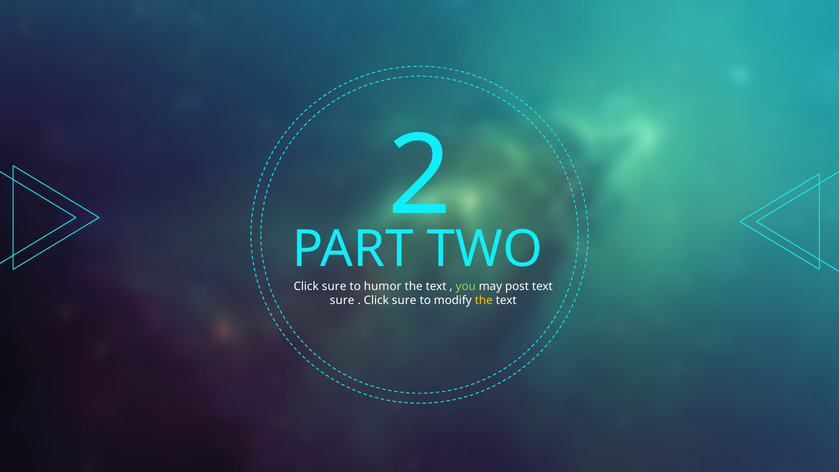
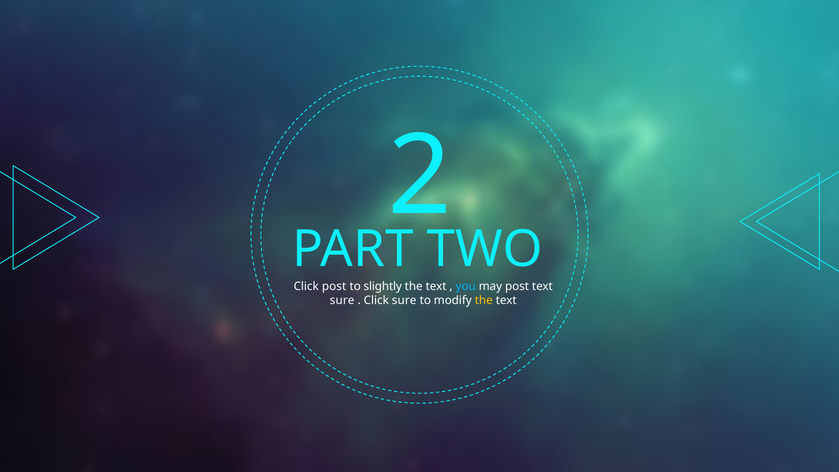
sure: sure -> post (334, 286)
humor: humor -> slightly (383, 286)
you colour: light green -> light blue (466, 286)
